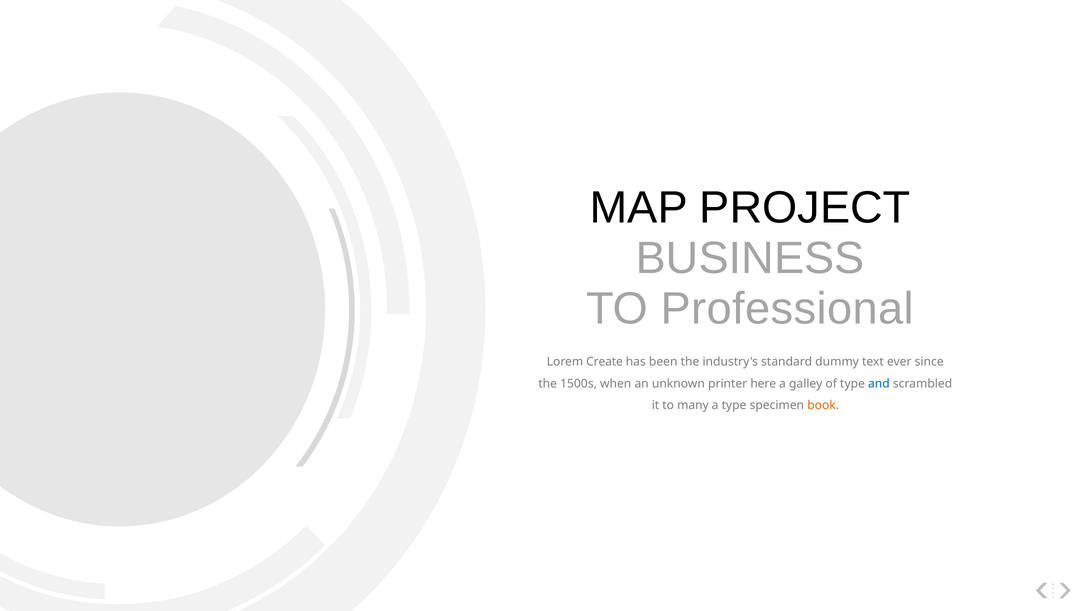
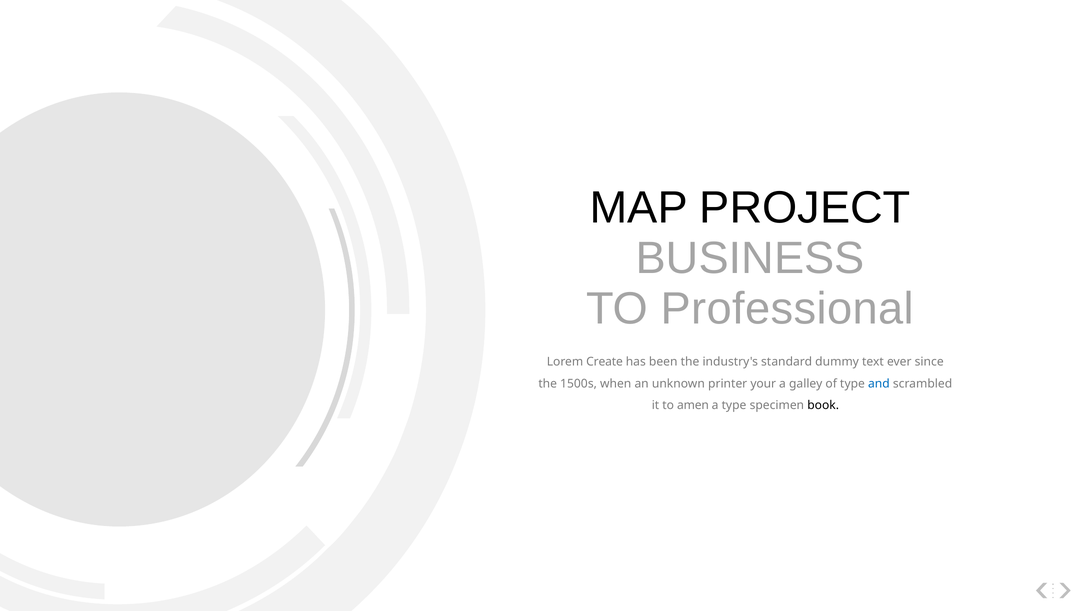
here: here -> your (763, 383)
many: many -> amen (693, 405)
book colour: orange -> black (823, 405)
